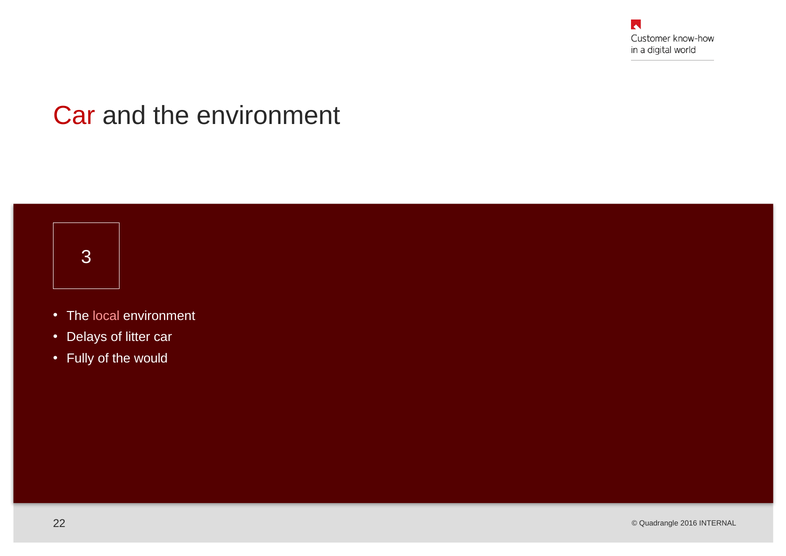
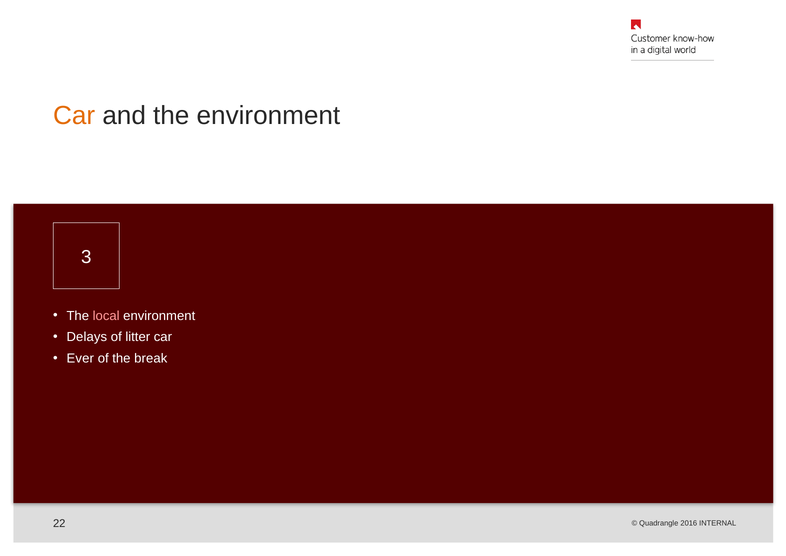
Car colour: red -> orange (74, 116)
Fully: Fully -> Ever (80, 359)
would: would -> break (151, 359)
